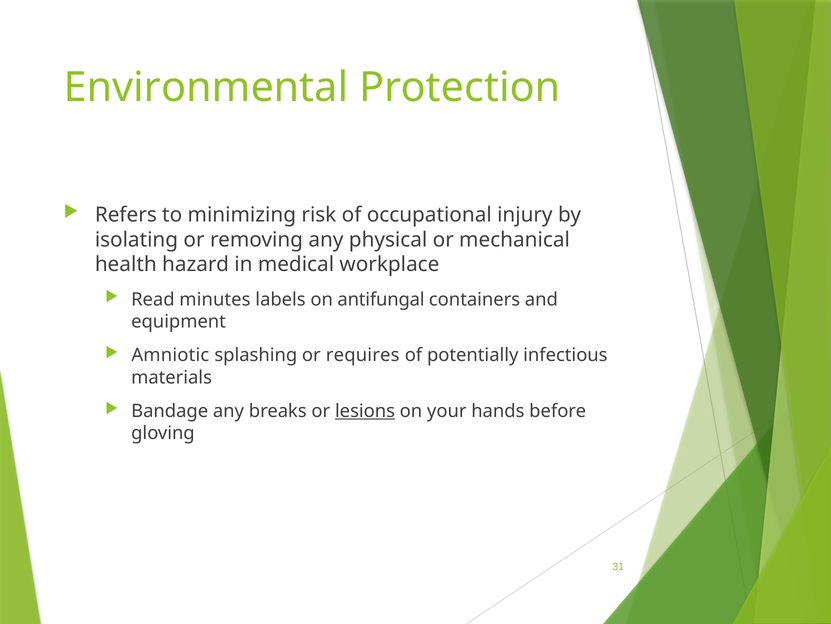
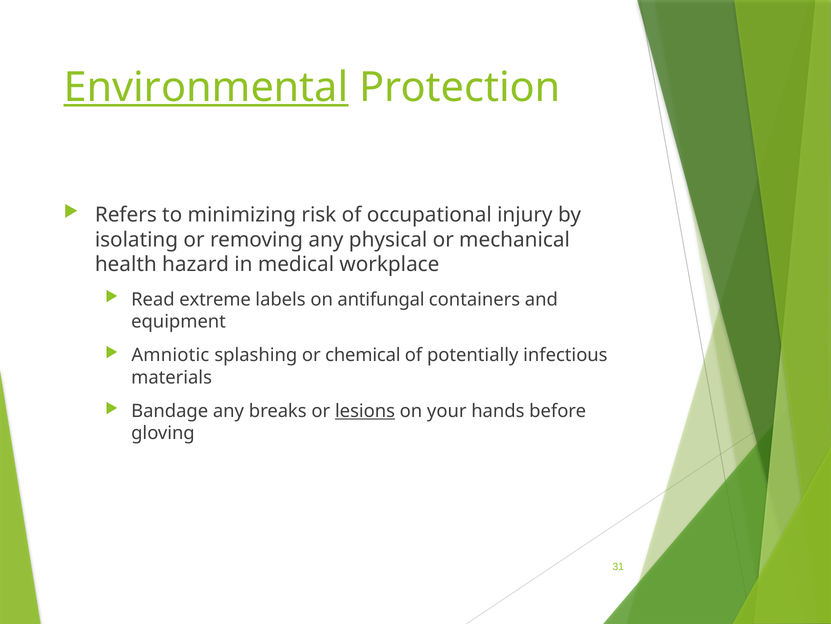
Environmental underline: none -> present (206, 87)
minutes: minutes -> extreme (215, 299)
requires: requires -> chemical (363, 355)
